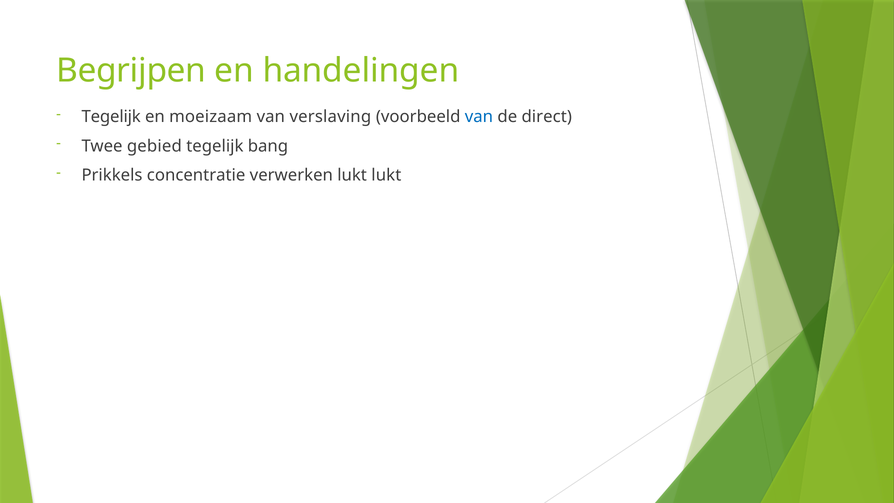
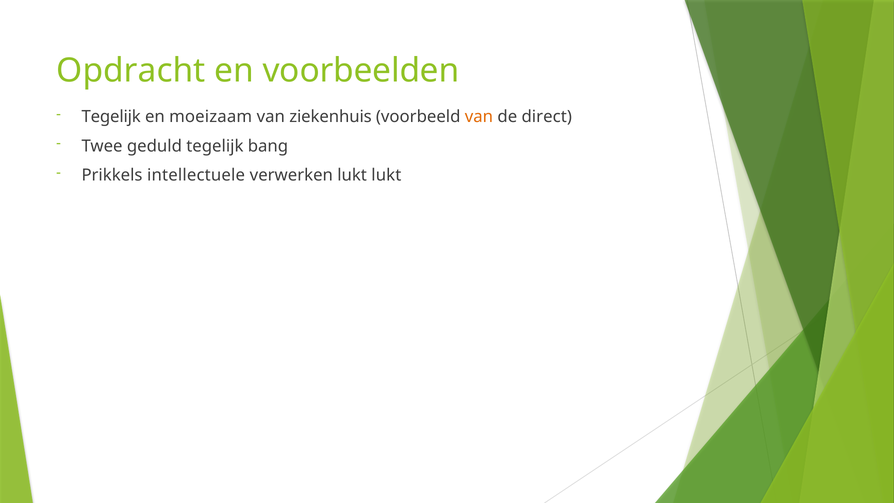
Begrijpen: Begrijpen -> Opdracht (131, 71)
handelingen: handelingen -> voorbeelden (361, 71)
verslaving: verslaving -> ziekenhuis (330, 117)
van colour: blue -> orange (479, 117)
gebied: gebied -> geduld (154, 146)
concentratie: concentratie -> intellectuele (196, 175)
